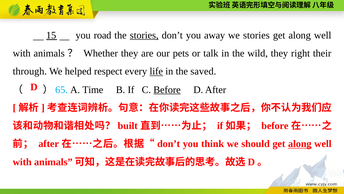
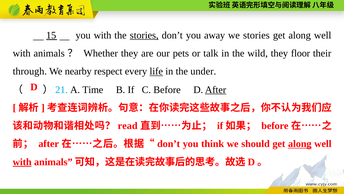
you road: road -> with (103, 35)
right: right -> floor (301, 53)
helped: helped -> nearby (78, 71)
saved: saved -> under (203, 71)
65: 65 -> 21 (62, 89)
Before underline: present -> none (167, 89)
After underline: none -> present (216, 89)
built: built -> read (128, 125)
with underline: none -> present (22, 162)
